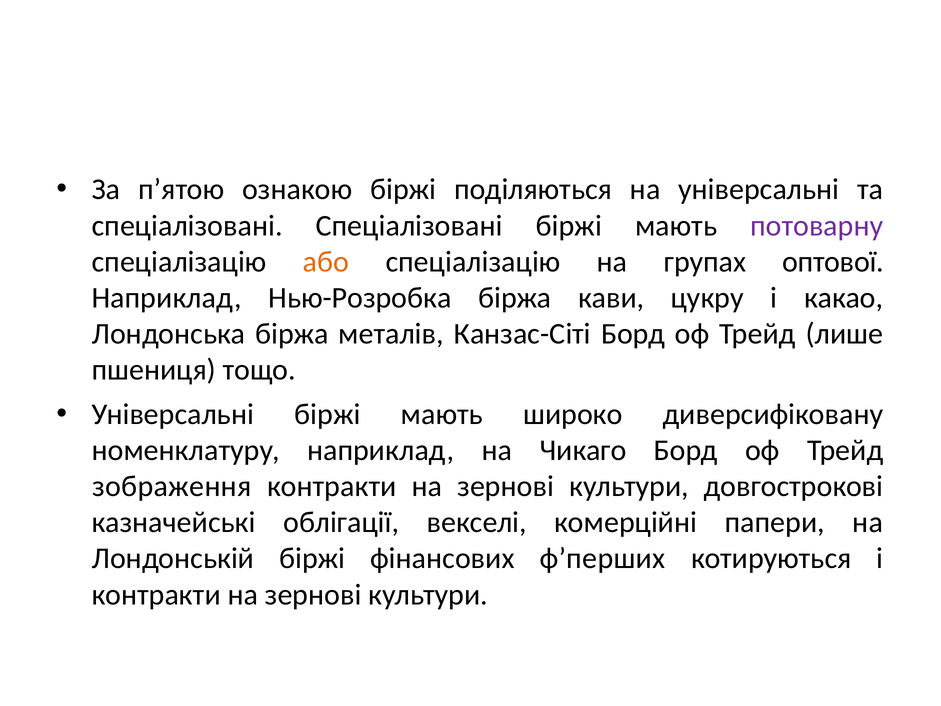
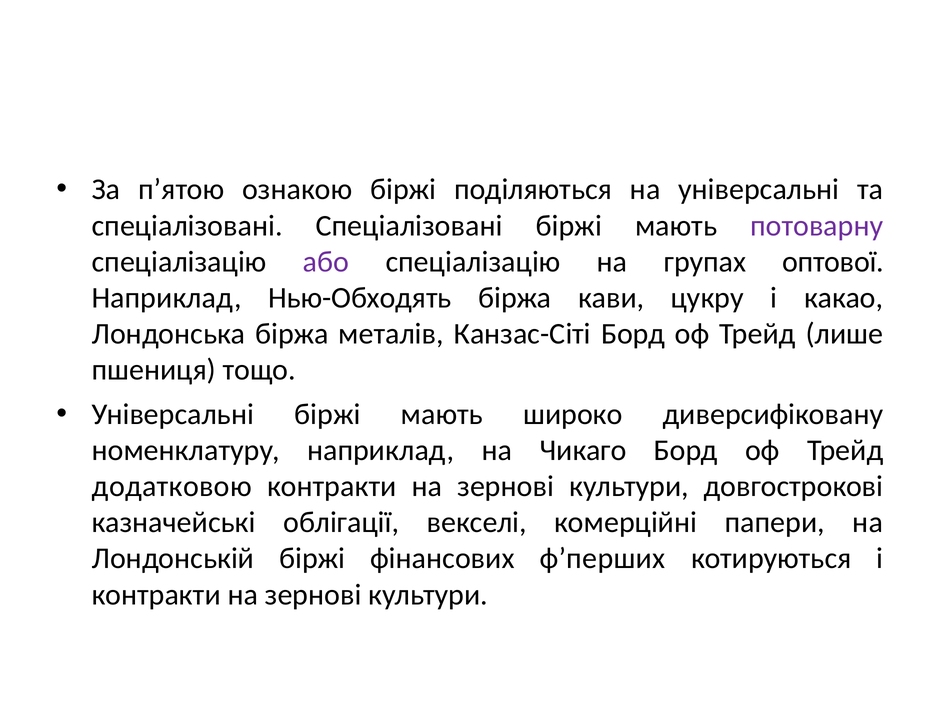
або colour: orange -> purple (326, 262)
Нью-Розробка: Нью-Розробка -> Нью-Обходять (360, 298)
зображення: зображення -> додатковою (172, 486)
